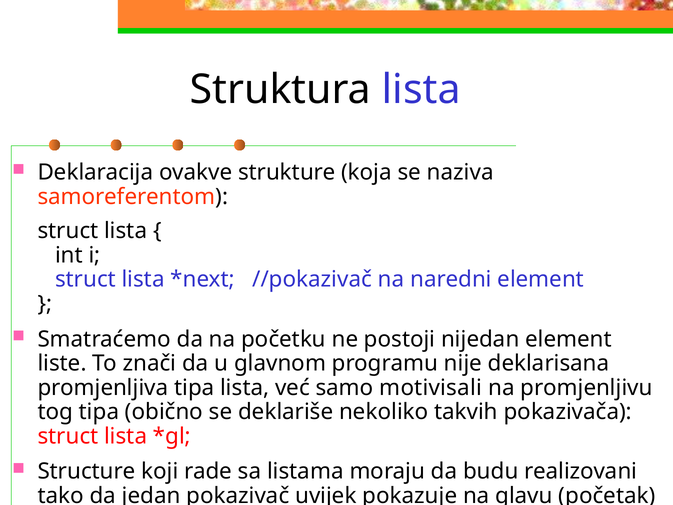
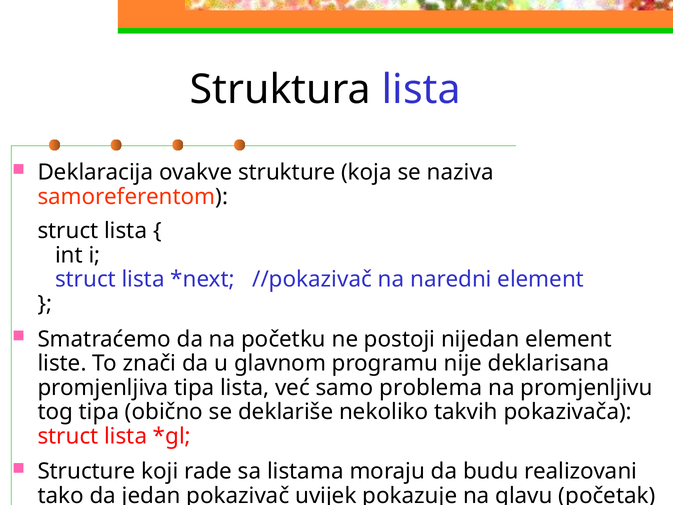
motivisali: motivisali -> problema (431, 387)
